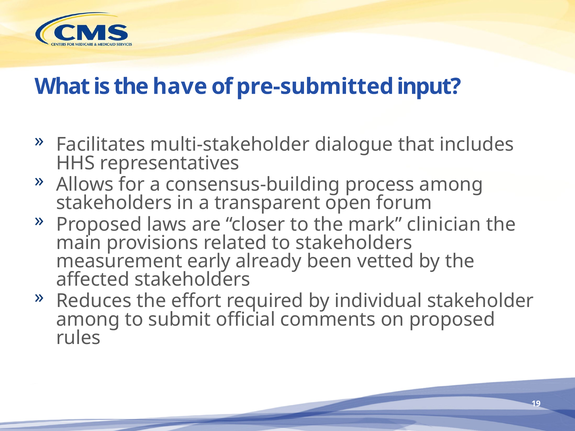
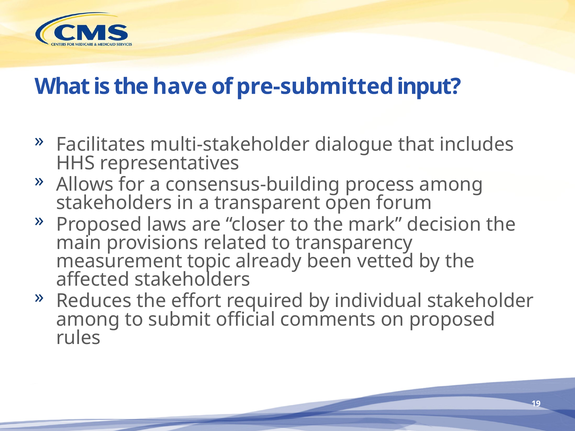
clinician: clinician -> decision (444, 224)
to stakeholders: stakeholders -> transparency (354, 243)
early: early -> topic (209, 261)
